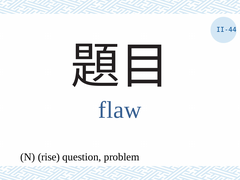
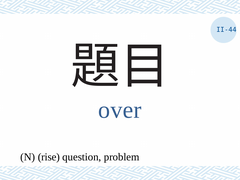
flaw: flaw -> over (120, 110)
